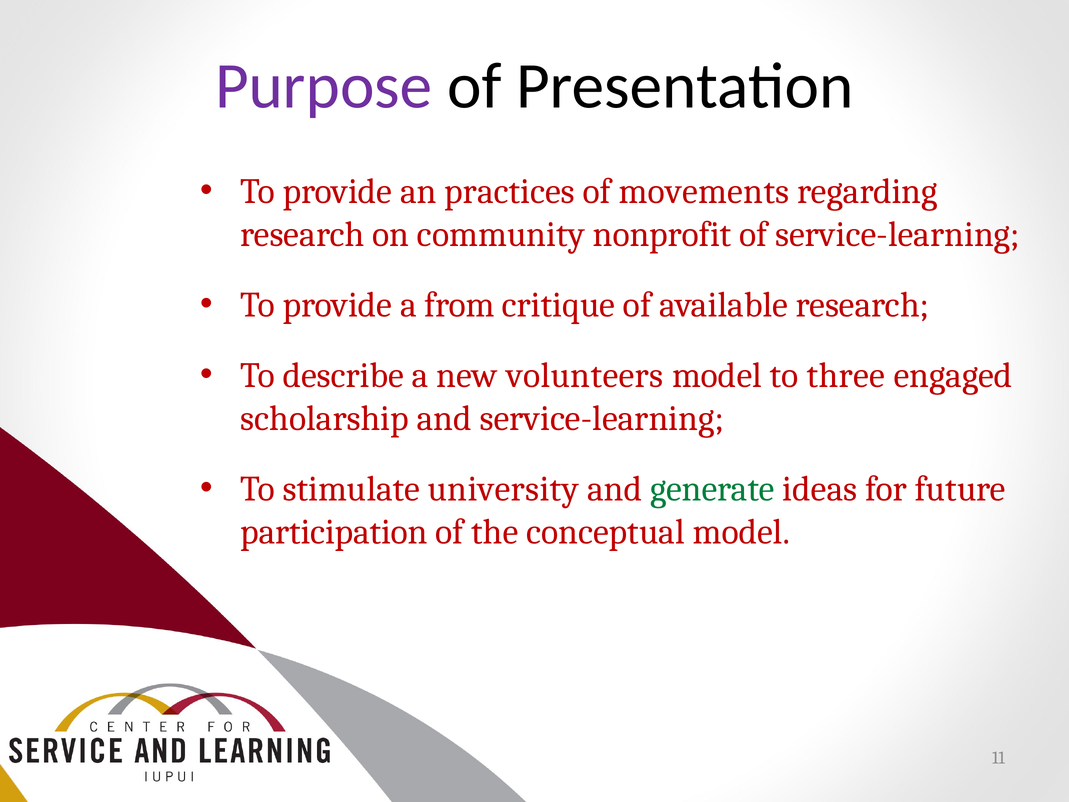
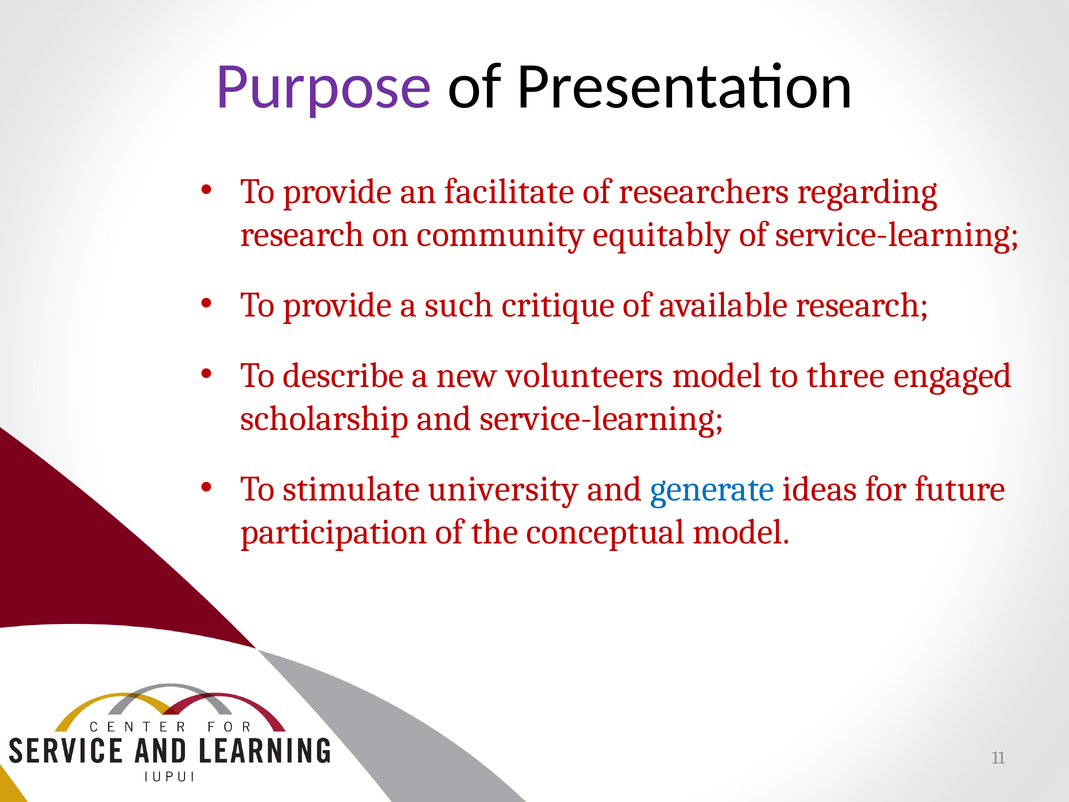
practices: practices -> facilitate (509, 192)
movements: movements -> researchers (704, 192)
nonprofit: nonprofit -> equitably (662, 234)
from: from -> such (459, 305)
generate colour: green -> blue (712, 489)
